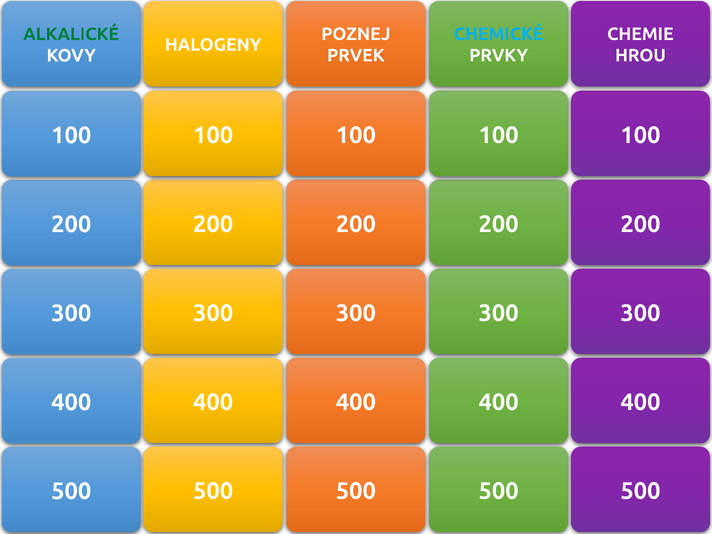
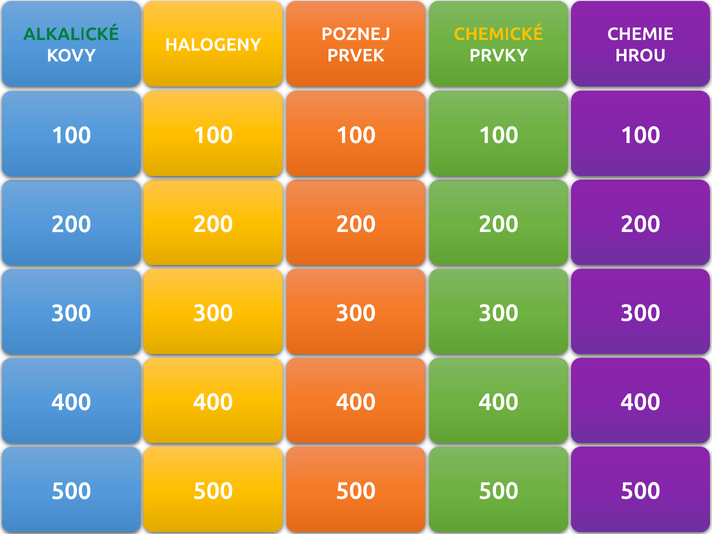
CHEMICKÉ colour: light blue -> yellow (499, 34)
